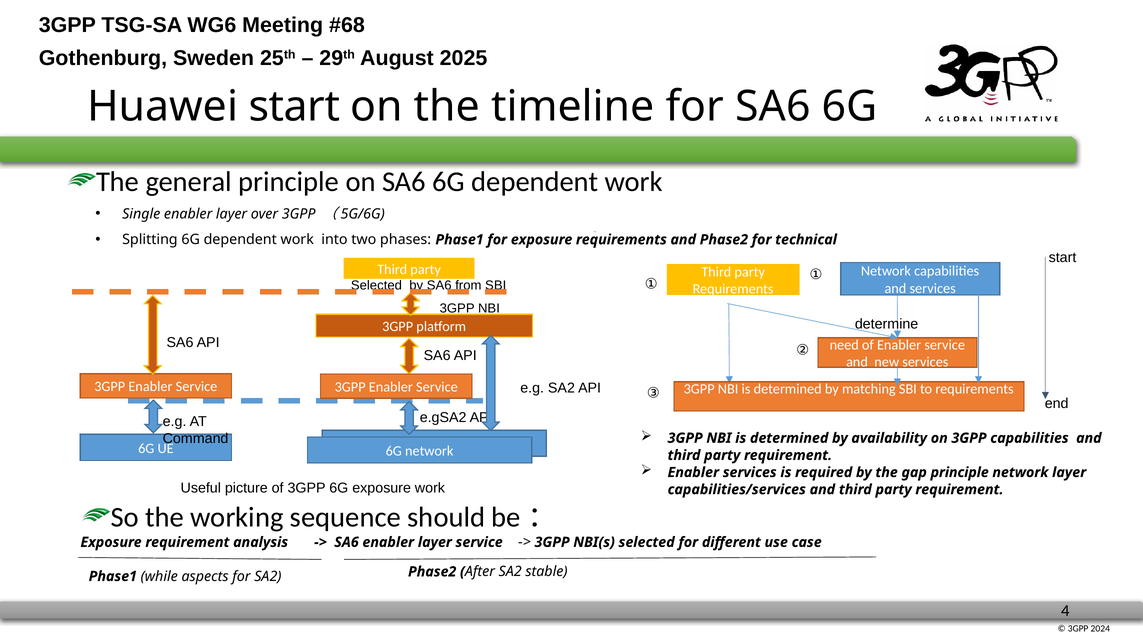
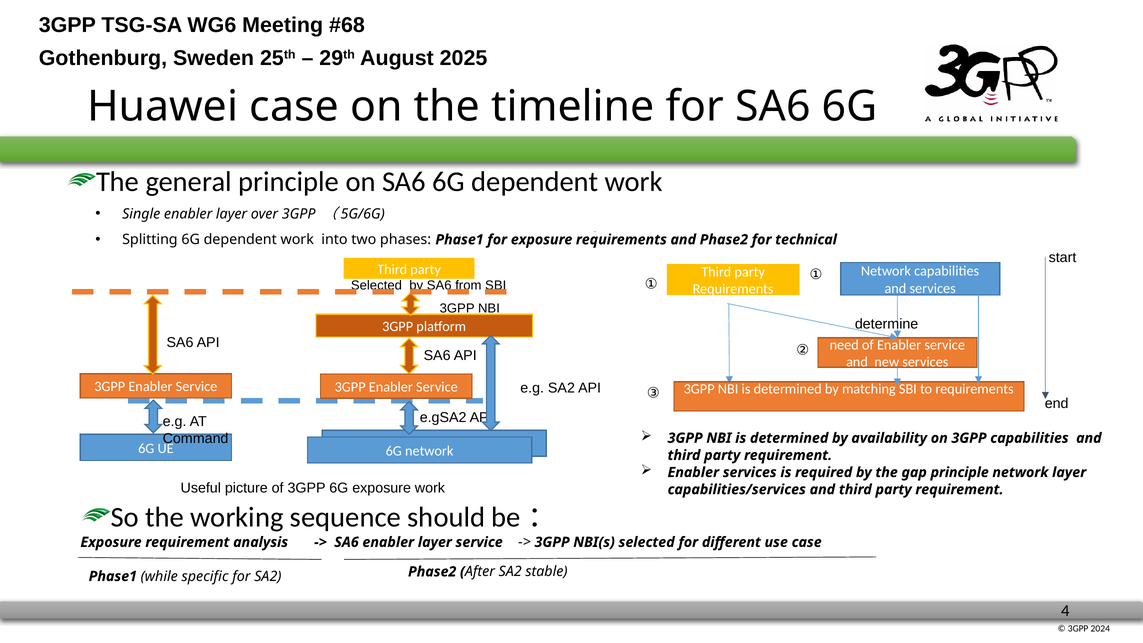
Huawei start: start -> case (294, 106)
aspects: aspects -> specific (205, 576)
